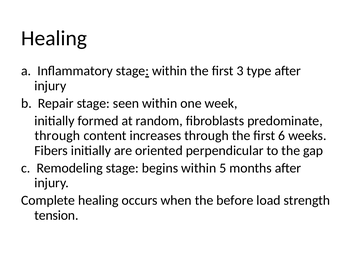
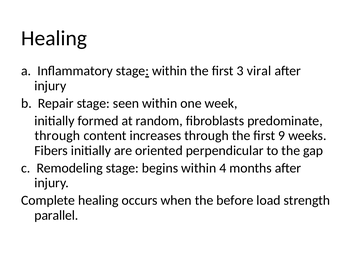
type: type -> viral (259, 71)
6: 6 -> 9 (282, 136)
5: 5 -> 4 (223, 168)
tension: tension -> parallel (56, 215)
